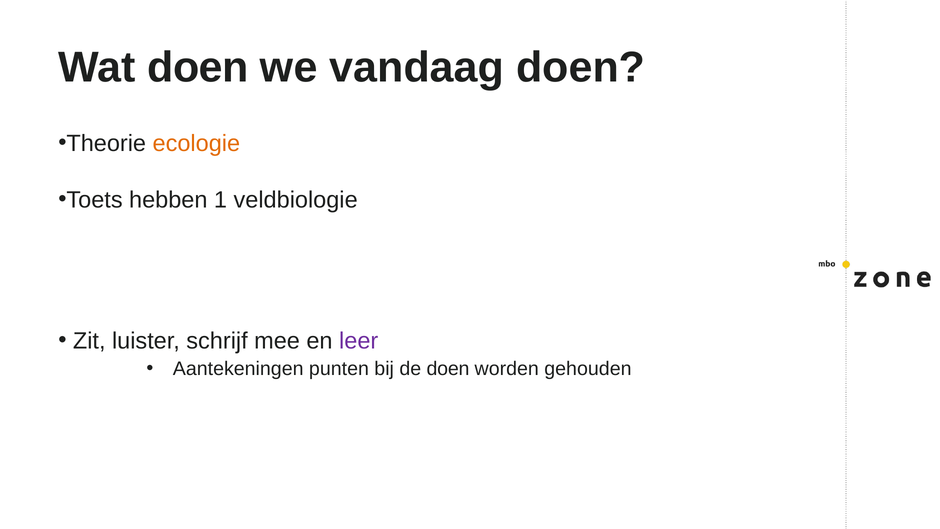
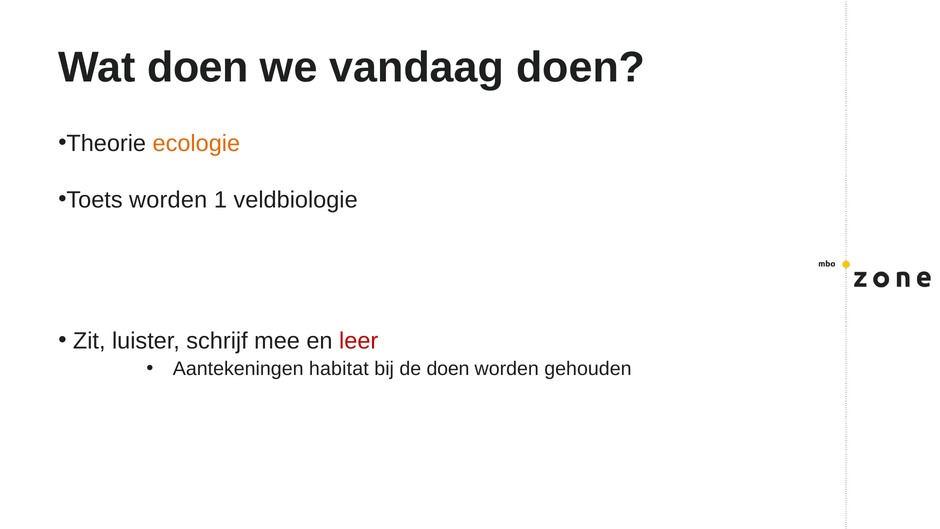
Toets hebben: hebben -> worden (168, 200)
leer colour: purple -> red (359, 341)
punten: punten -> habitat (339, 369)
